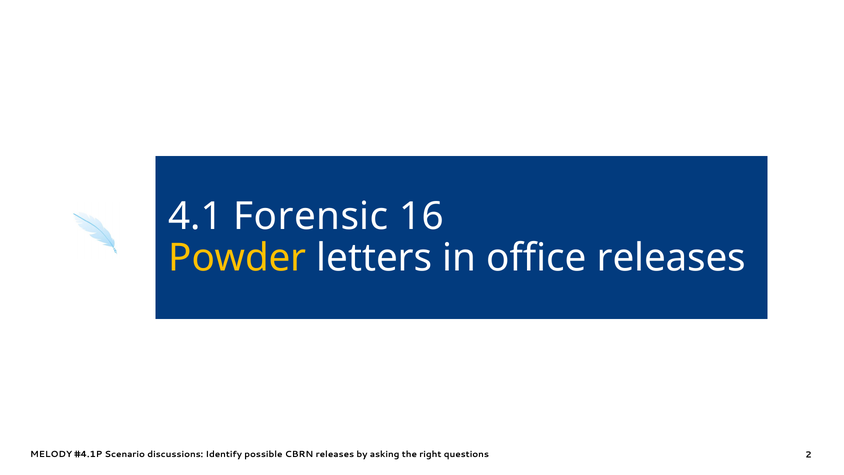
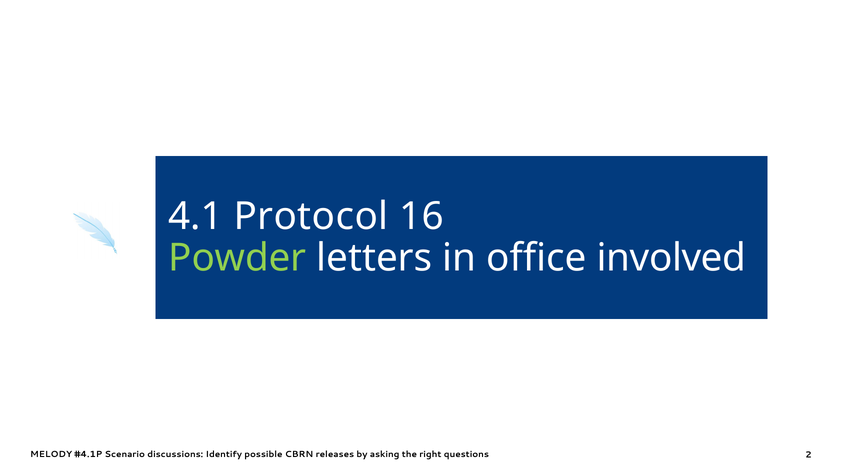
Forensic: Forensic -> Protocol (311, 216)
Powder colour: yellow -> light green (237, 258)
office releases: releases -> involved (671, 258)
